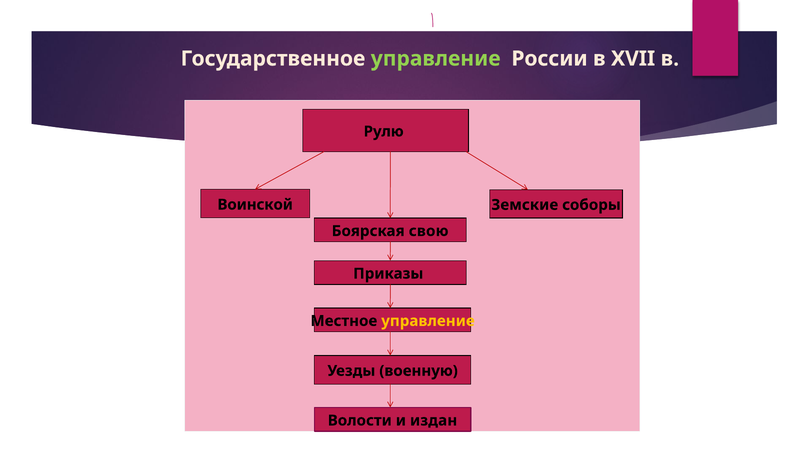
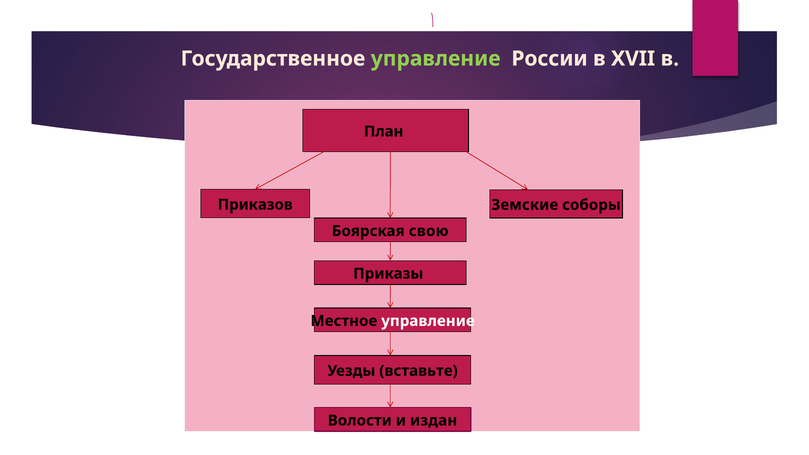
Рулю: Рулю -> План (384, 131)
Воинской: Воинской -> Приказов (255, 205)
управление colour: yellow -> white (428, 321)
военную: военную -> вставьте (419, 371)
